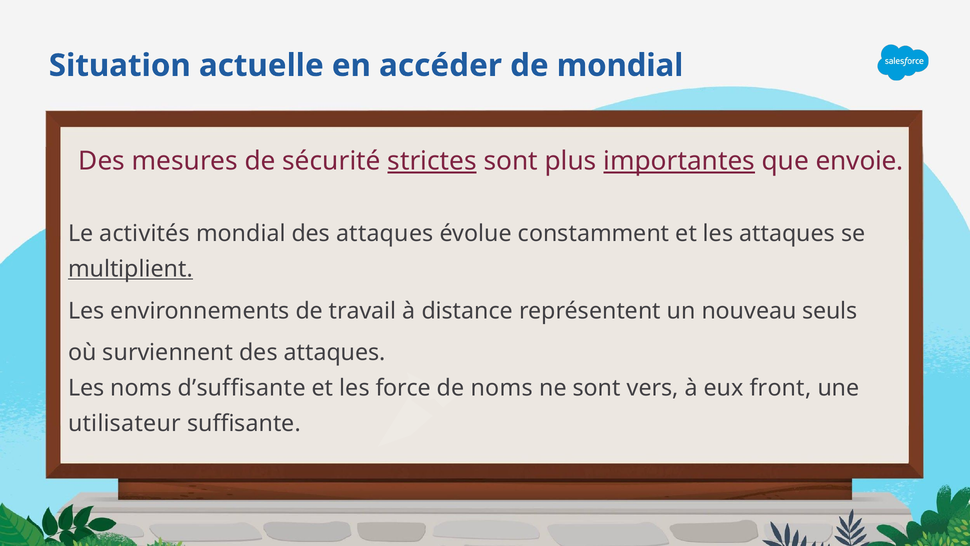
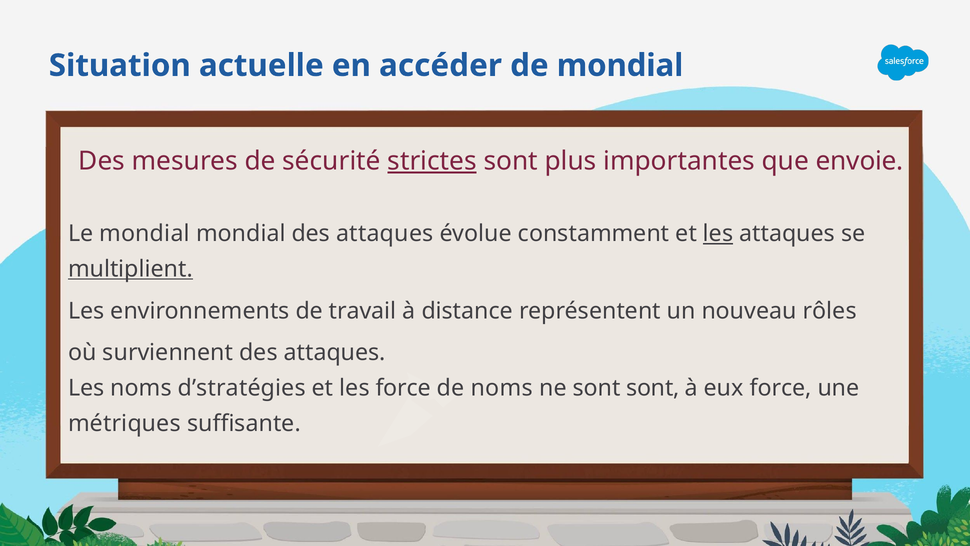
importantes underline: present -> none (679, 161)
Le activités: activités -> mondial (145, 234)
les underline: none -> present (718, 234)
seuls: seuls -> rôles (830, 311)
d’suffisante: d’suffisante -> d’stratégies (242, 388)
sont vers: vers -> sont (653, 388)
eux front: front -> force (781, 388)
utilisateur: utilisateur -> métriques (124, 423)
